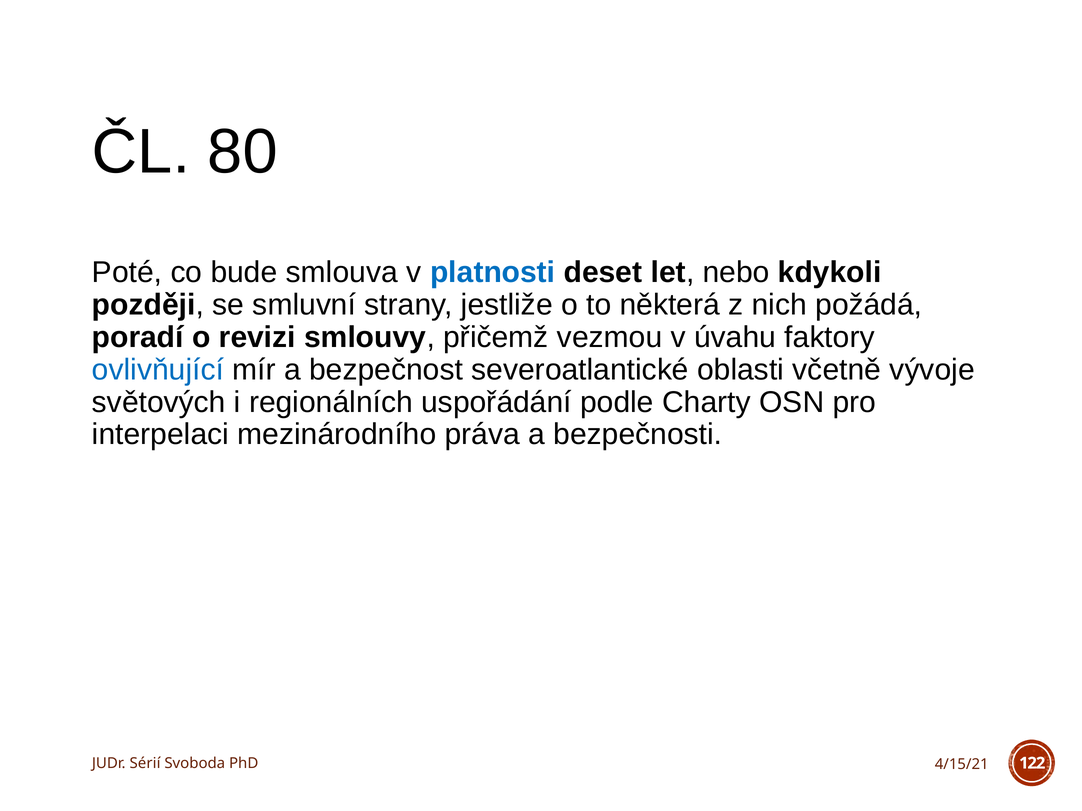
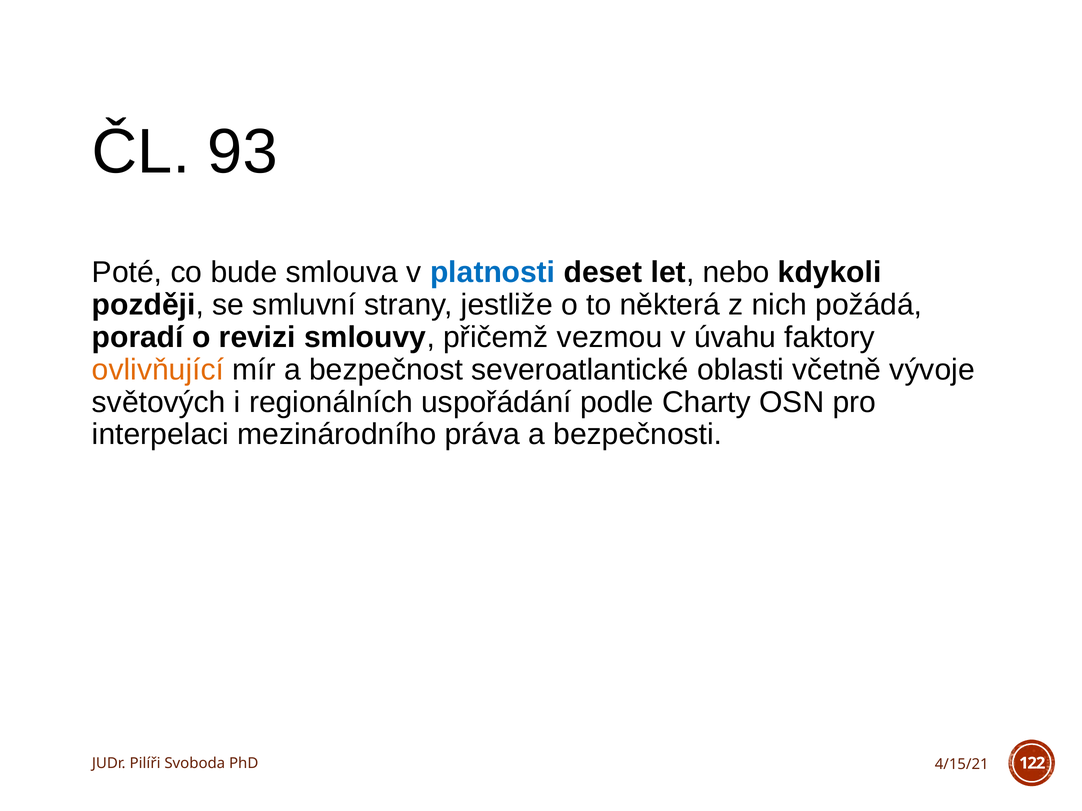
80: 80 -> 93 (243, 152)
ovlivňující colour: blue -> orange (158, 370)
Sérií: Sérií -> Pilíři (145, 764)
